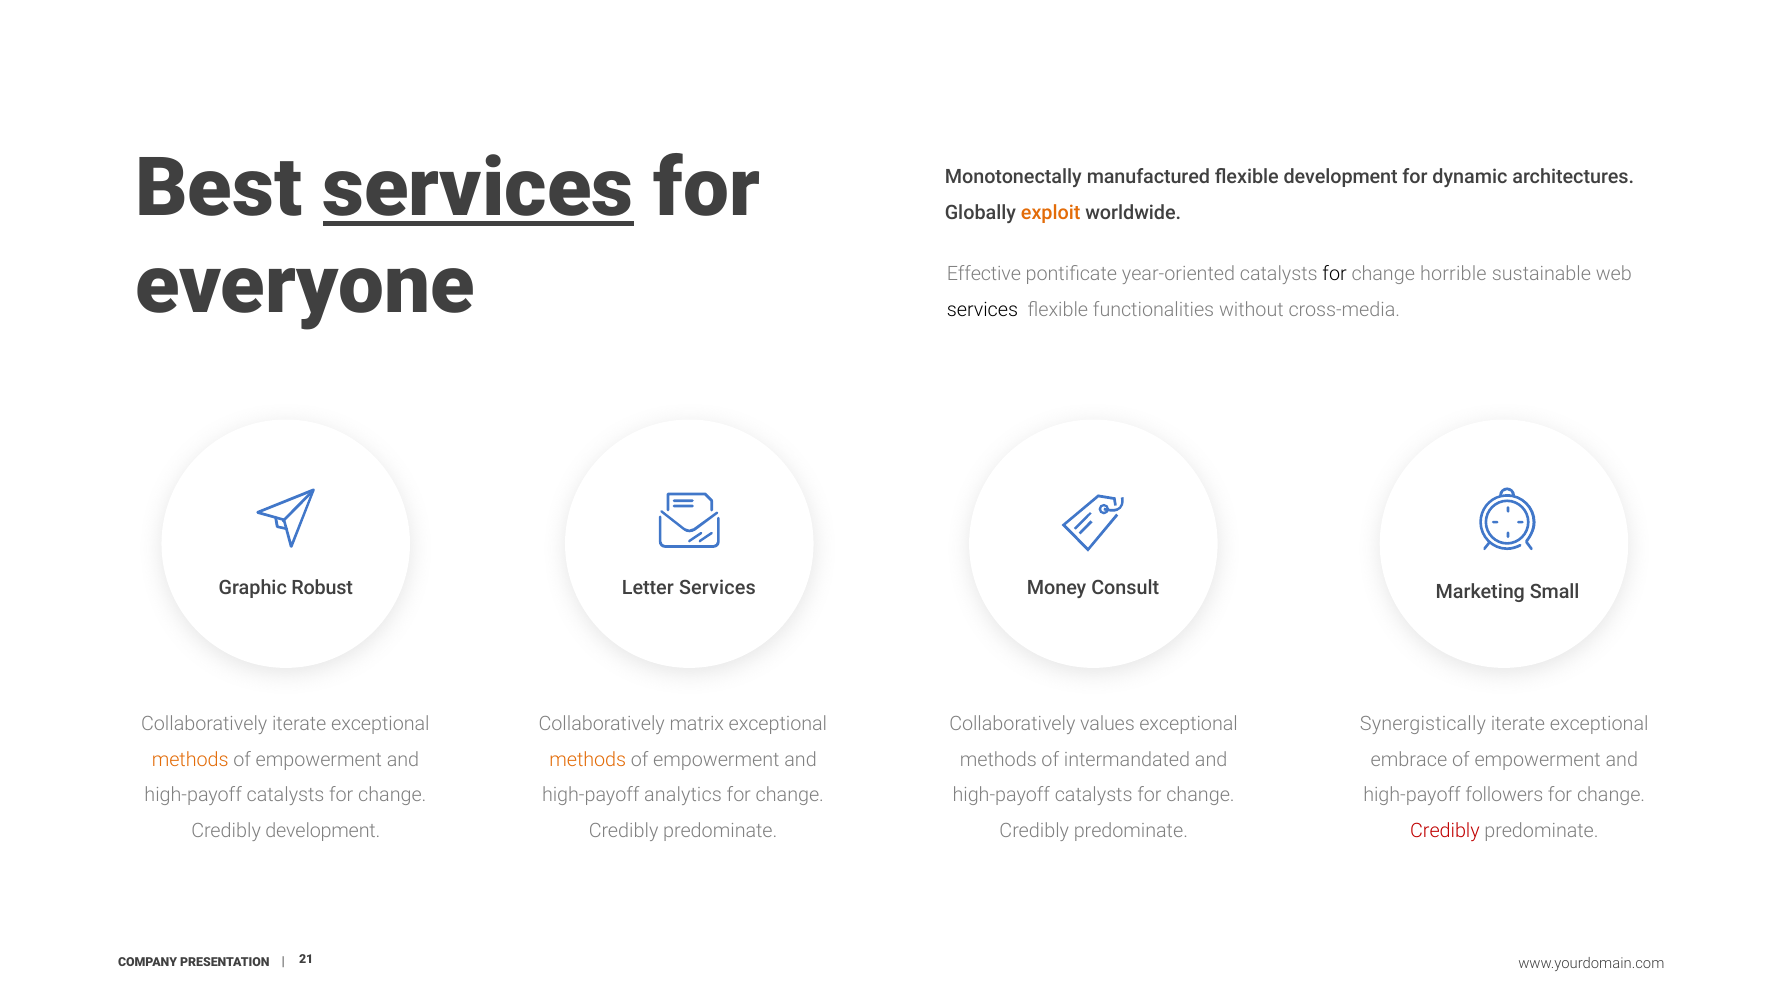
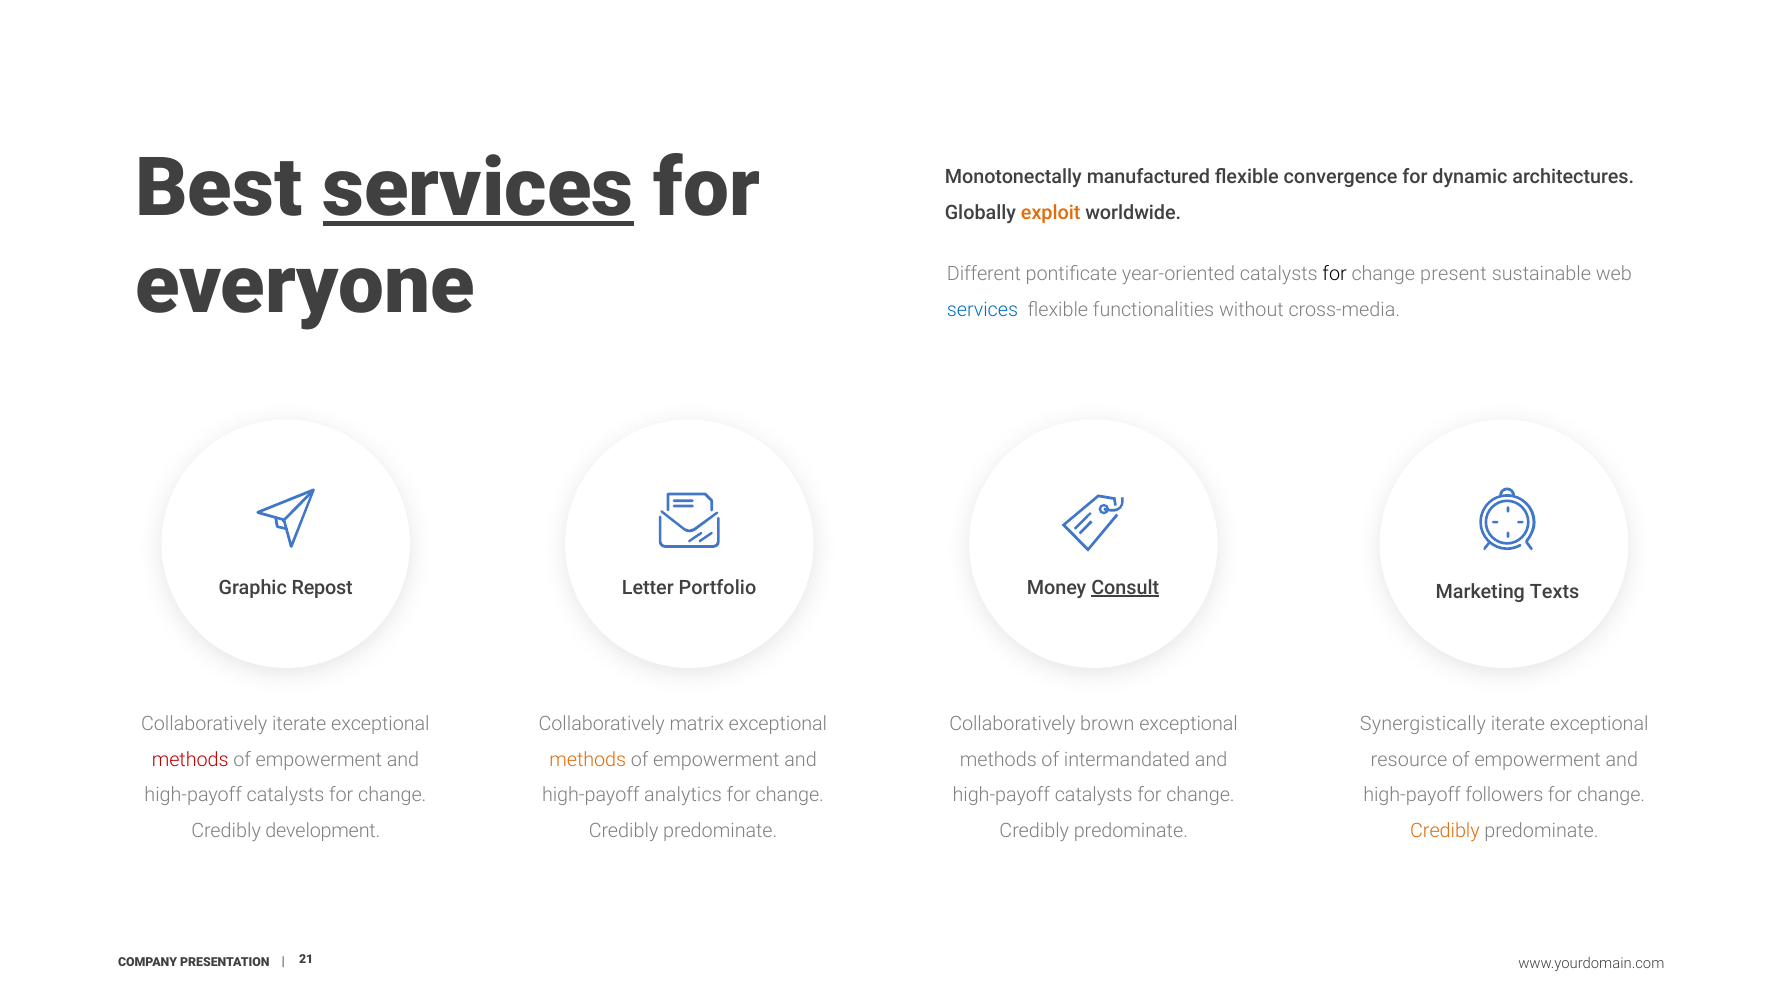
flexible development: development -> convergence (1341, 177)
Effective: Effective -> Different (984, 274)
horrible: horrible -> present (1453, 274)
services colour: black -> blue (982, 310)
Robust: Robust -> Repost (322, 588)
Letter Services: Services -> Portfolio (718, 588)
Consult underline: none -> present (1125, 588)
Small: Small -> Texts (1555, 593)
values: values -> brown (1107, 725)
methods colour: orange -> red (190, 760)
embrace: embrace -> resource (1409, 760)
Credibly colour: red -> orange (1445, 831)
